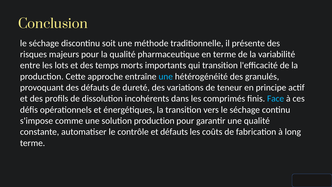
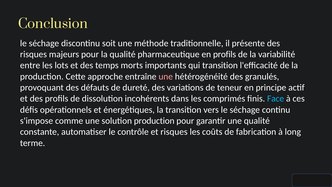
en terme: terme -> profils (225, 54)
une colour: light blue -> pink (166, 76)
et défauts: défauts -> risques (174, 132)
